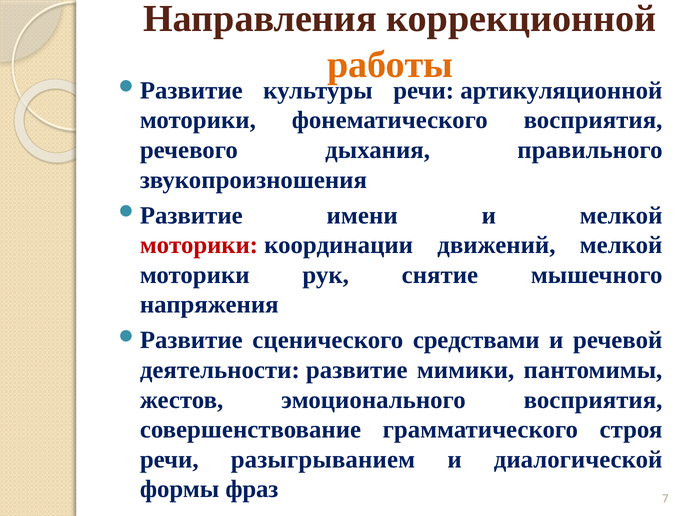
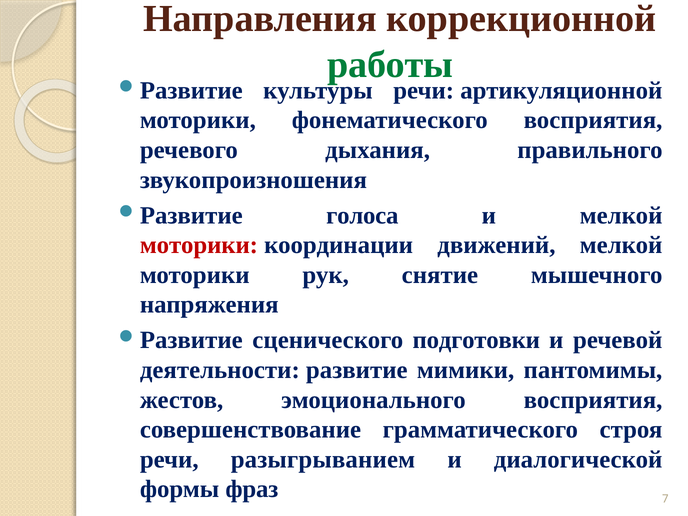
работы colour: orange -> green (390, 65)
имени: имени -> голоса (362, 215)
средствами: средствами -> подготовки (476, 340)
